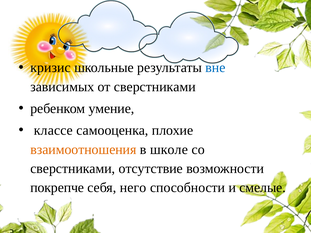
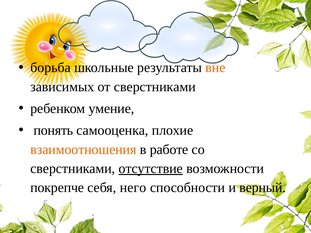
кризис: кризис -> борьба (51, 68)
вне colour: blue -> orange (215, 68)
классе: классе -> понять (53, 131)
школе: школе -> работе (169, 150)
отсутствие underline: none -> present (151, 169)
смелые: смелые -> верный (263, 188)
